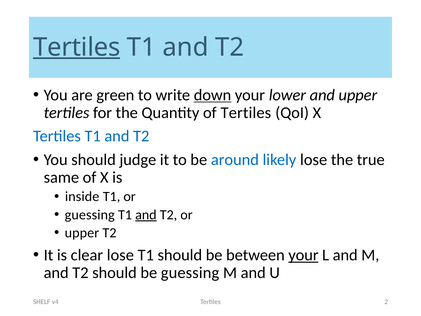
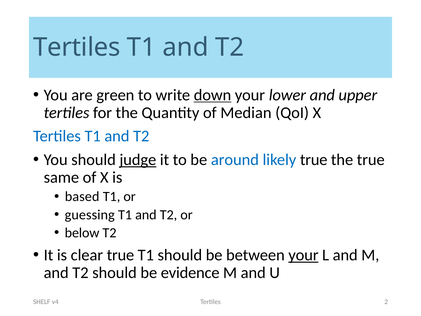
Tertiles underline: present -> none (77, 47)
of Tertiles: Tertiles -> Median (246, 113)
judge underline: none -> present (138, 160)
likely lose: lose -> true (314, 160)
inside: inside -> based (82, 197)
and underline: present -> none (146, 215)
upper: upper -> below (82, 233)
clear lose: lose -> true (120, 255)
be guessing: guessing -> evidence (190, 273)
